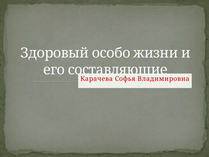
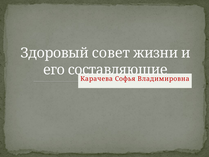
особо: особо -> совет (111, 53)
